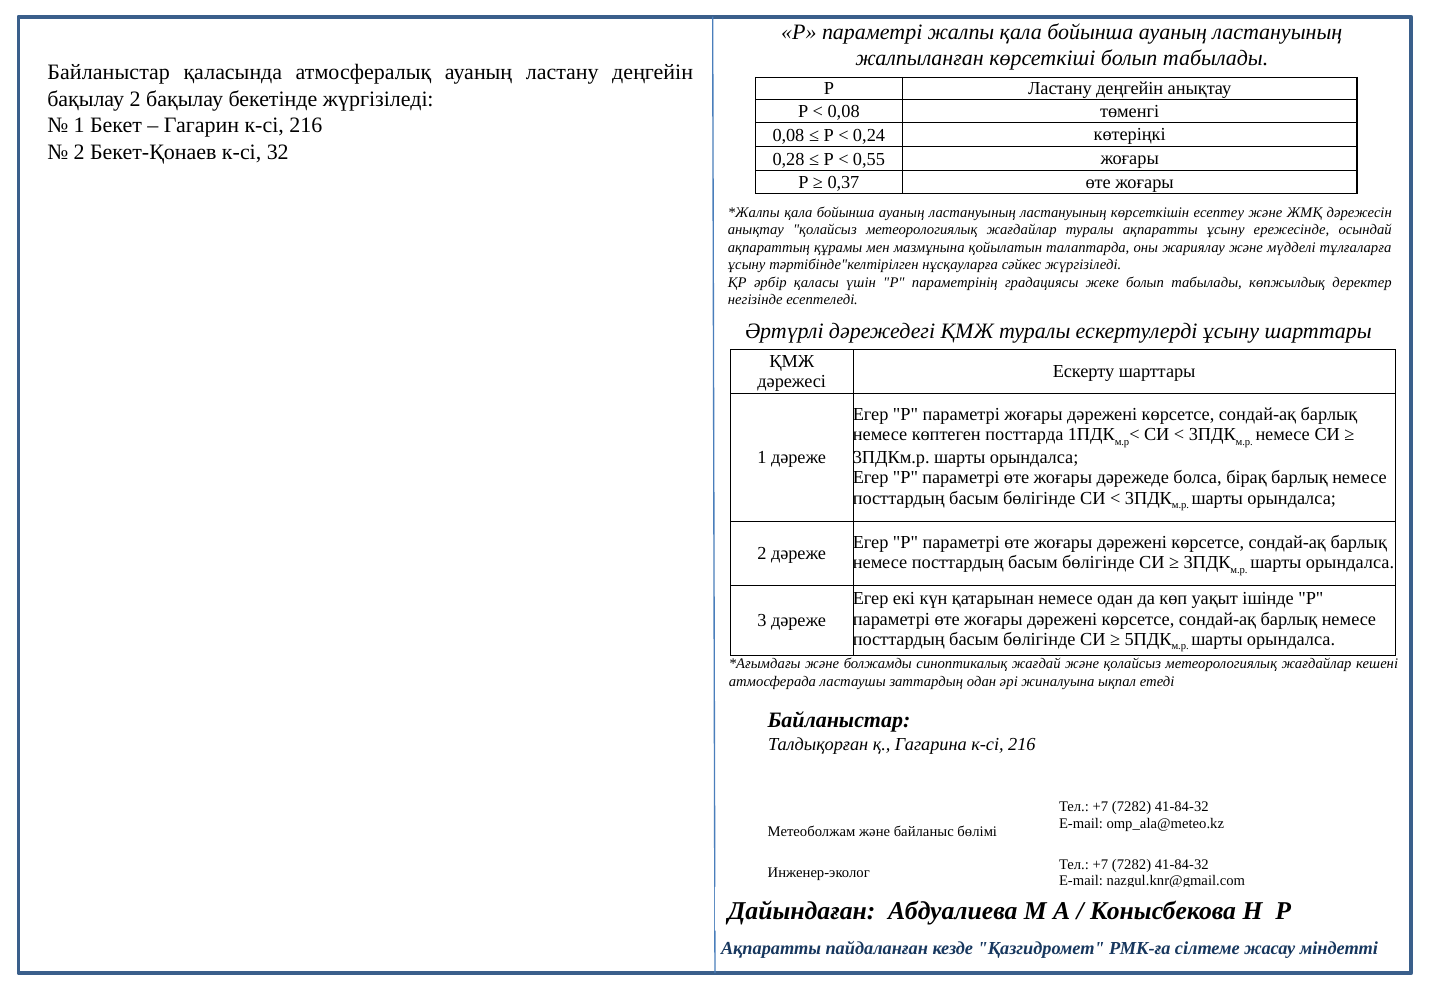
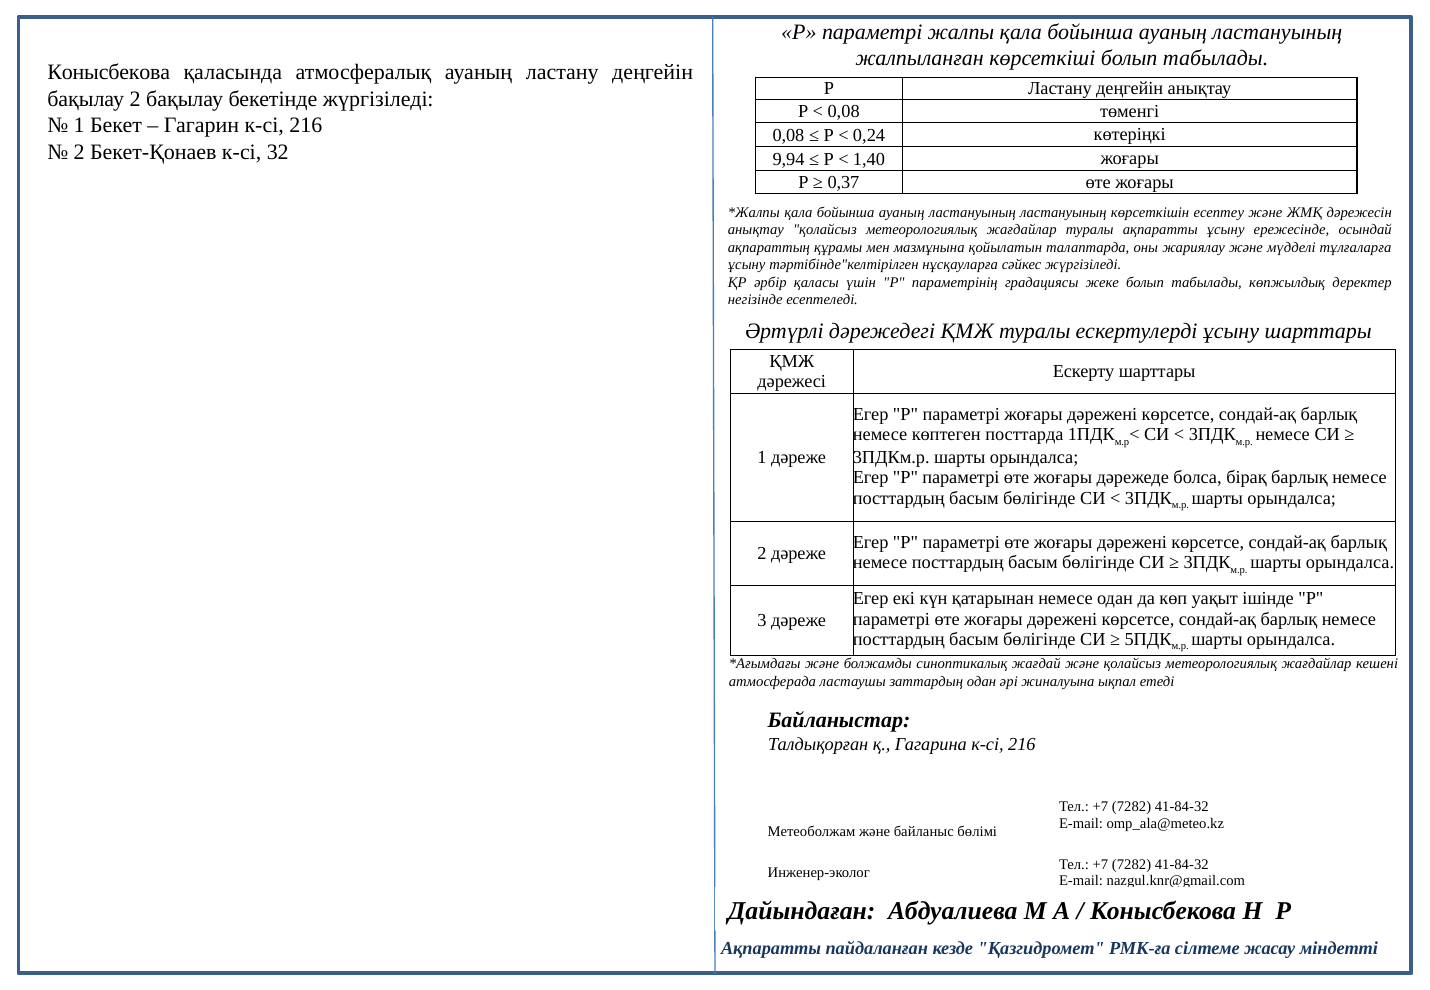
Байланыстар: Байланыстар -> Конысбекова (109, 73)
0,28: 0,28 -> 9,94 (789, 159)
0,55: 0,55 -> 1,40 (869, 159)
